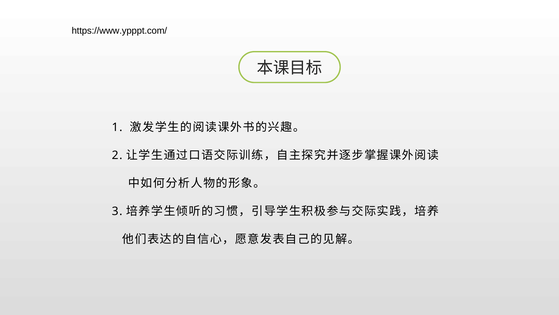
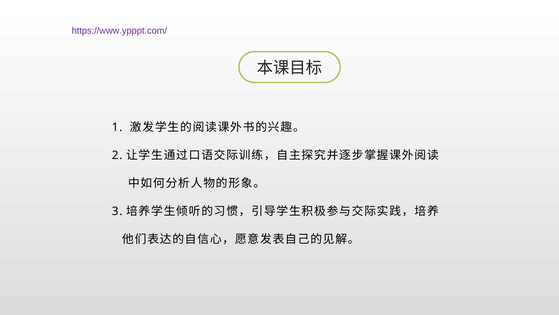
https://www.ypppt.com/ colour: black -> purple (119, 31)
